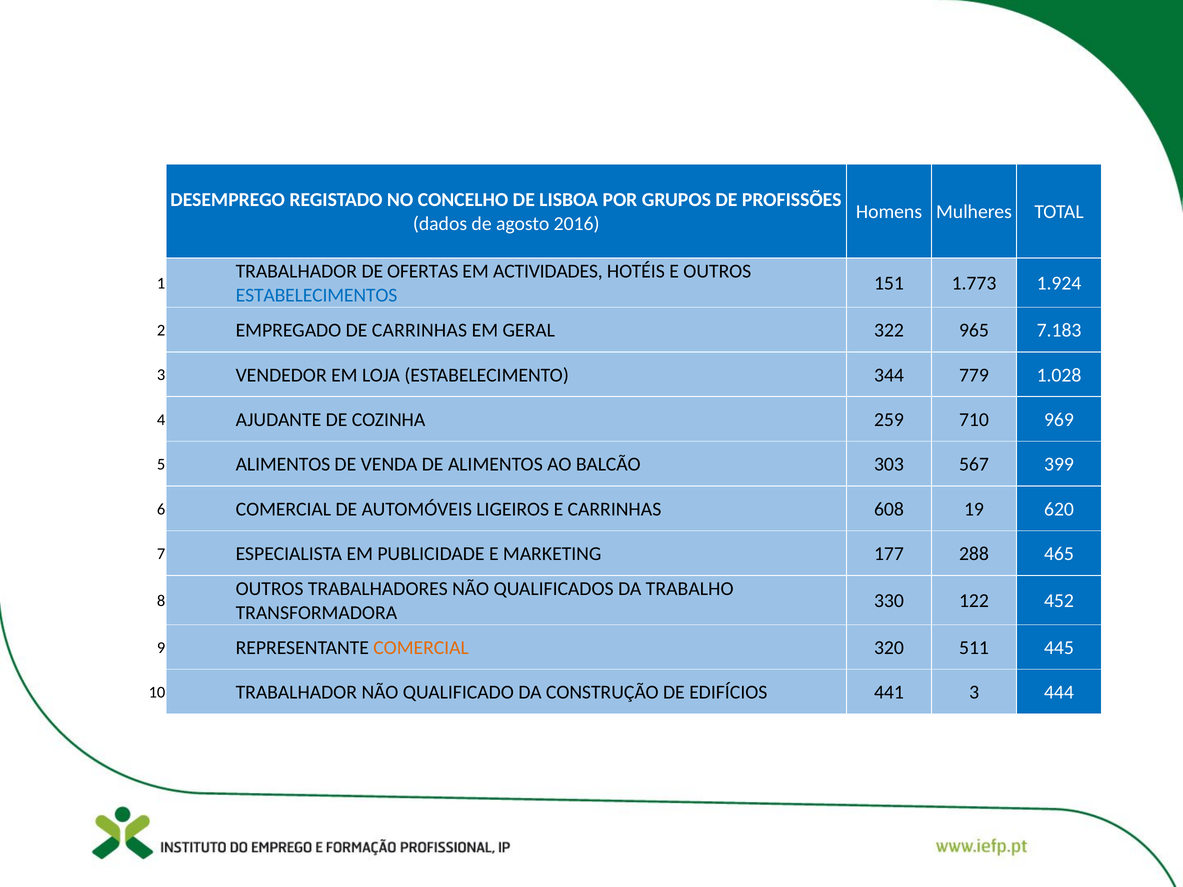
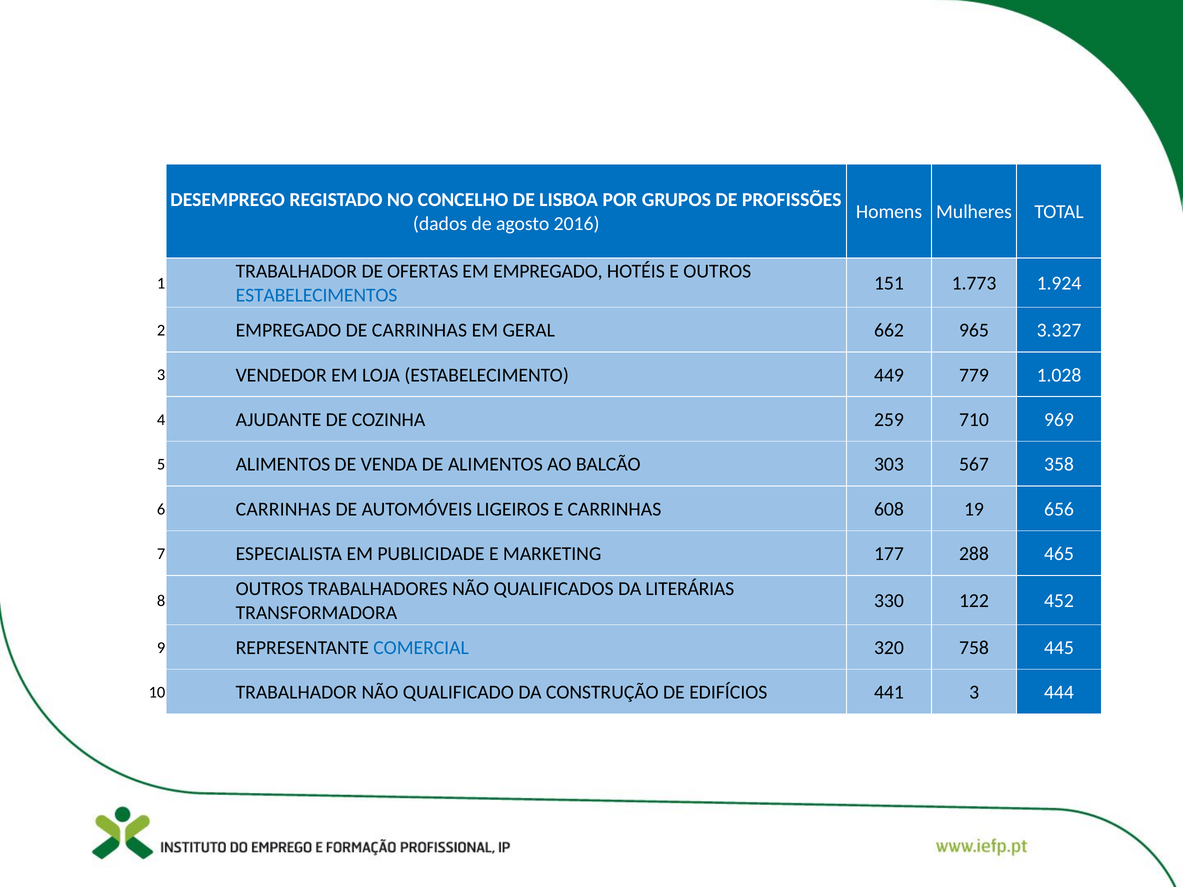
EM ACTIVIDADES: ACTIVIDADES -> EMPREGADO (548, 271)
322: 322 -> 662 (889, 330)
7.183: 7.183 -> 3.327 (1059, 330)
344: 344 -> 449 (889, 375)
399: 399 -> 358 (1059, 465)
6 COMERCIAL: COMERCIAL -> CARRINHAS (283, 509)
620: 620 -> 656 (1059, 509)
TRABALHO: TRABALHO -> LITERÁRIAS (690, 589)
COMERCIAL colour: orange -> blue (421, 648)
511: 511 -> 758 (974, 648)
